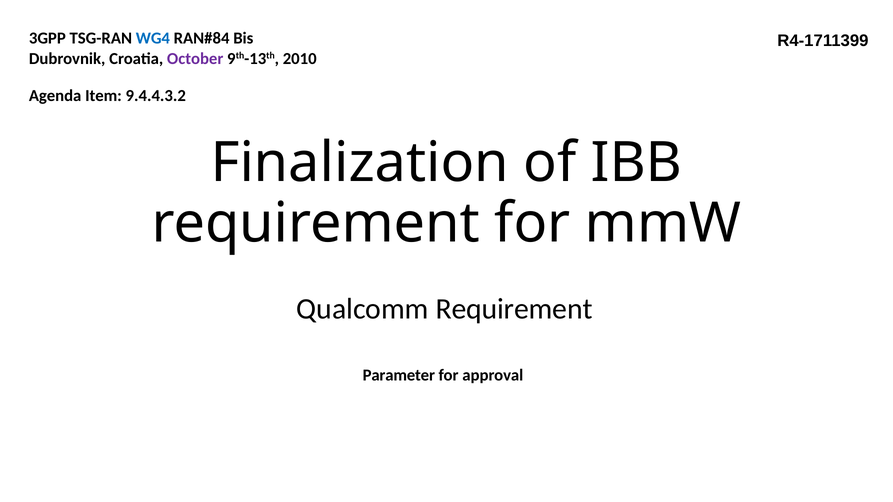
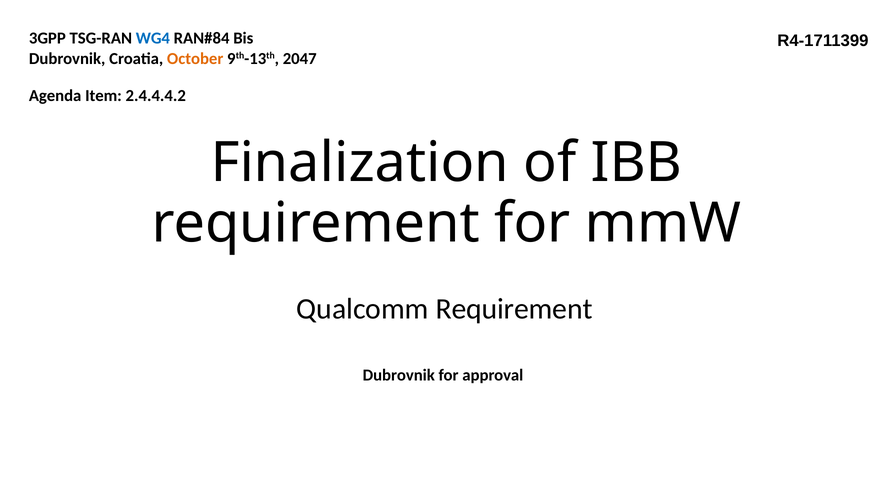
October colour: purple -> orange (195, 59)
2010: 2010 -> 2047 (300, 59)
9.4.4.3.2: 9.4.4.3.2 -> 2.4.4.4.2 (156, 96)
Parameter: Parameter -> Dubrovnik (399, 375)
